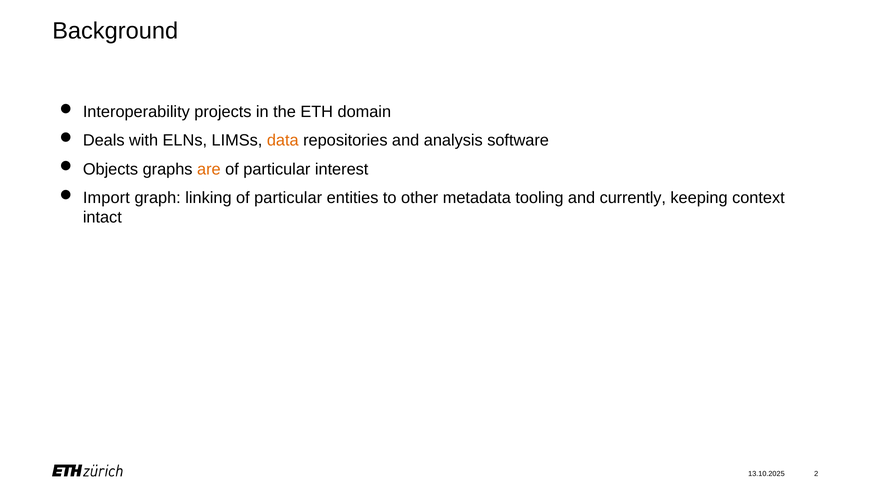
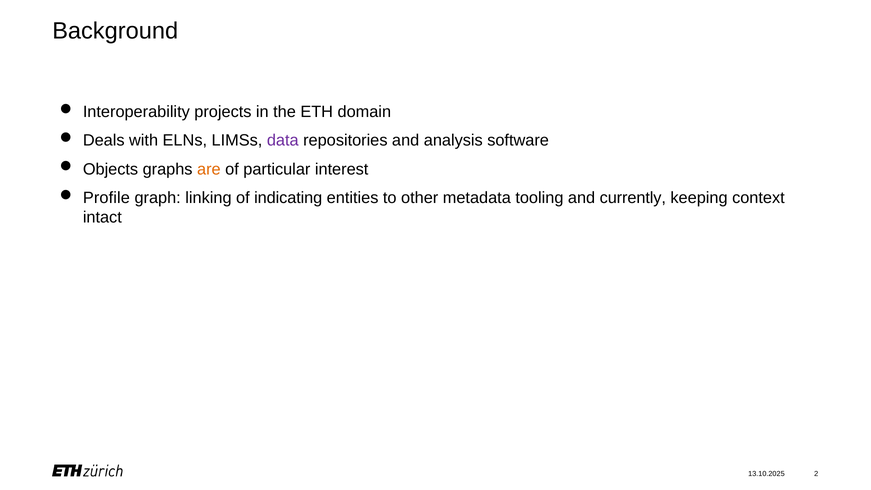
data colour: orange -> purple (283, 141)
Import: Import -> Profile (106, 198)
linking of particular: particular -> indicating (288, 198)
